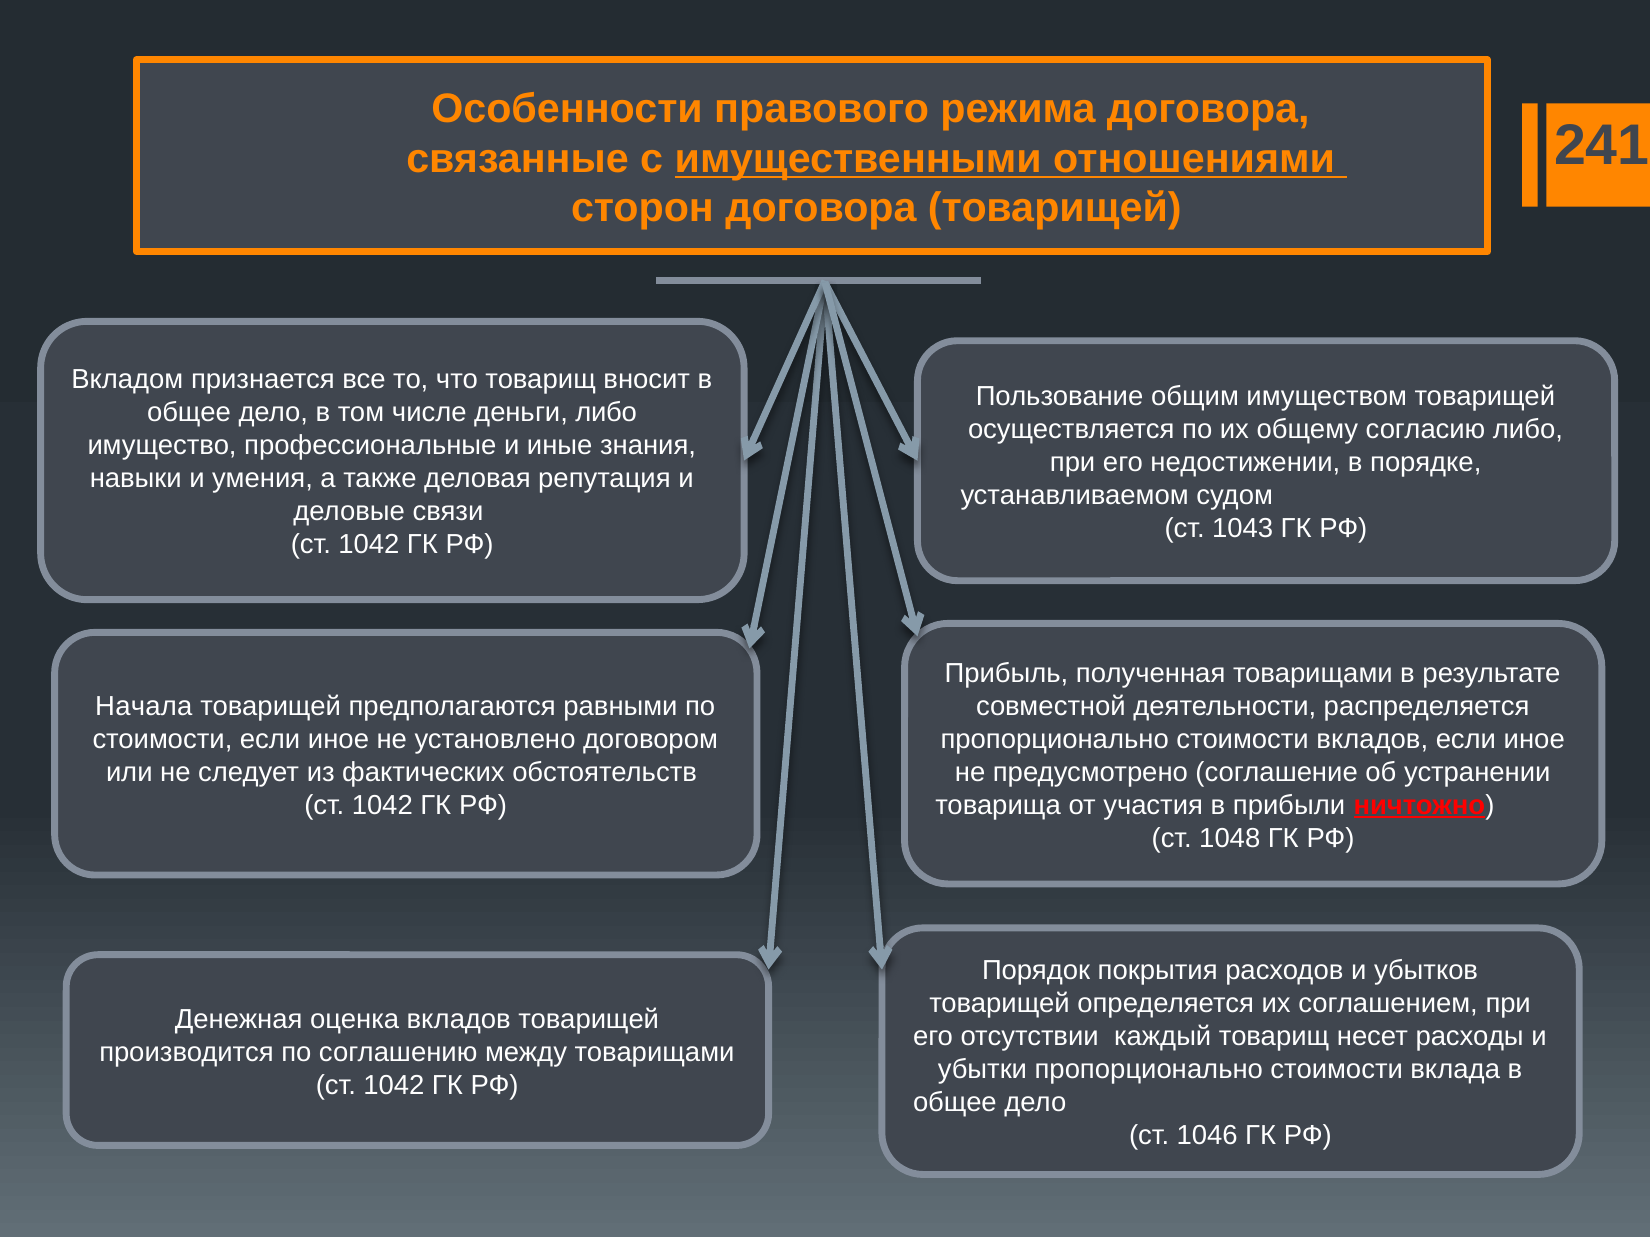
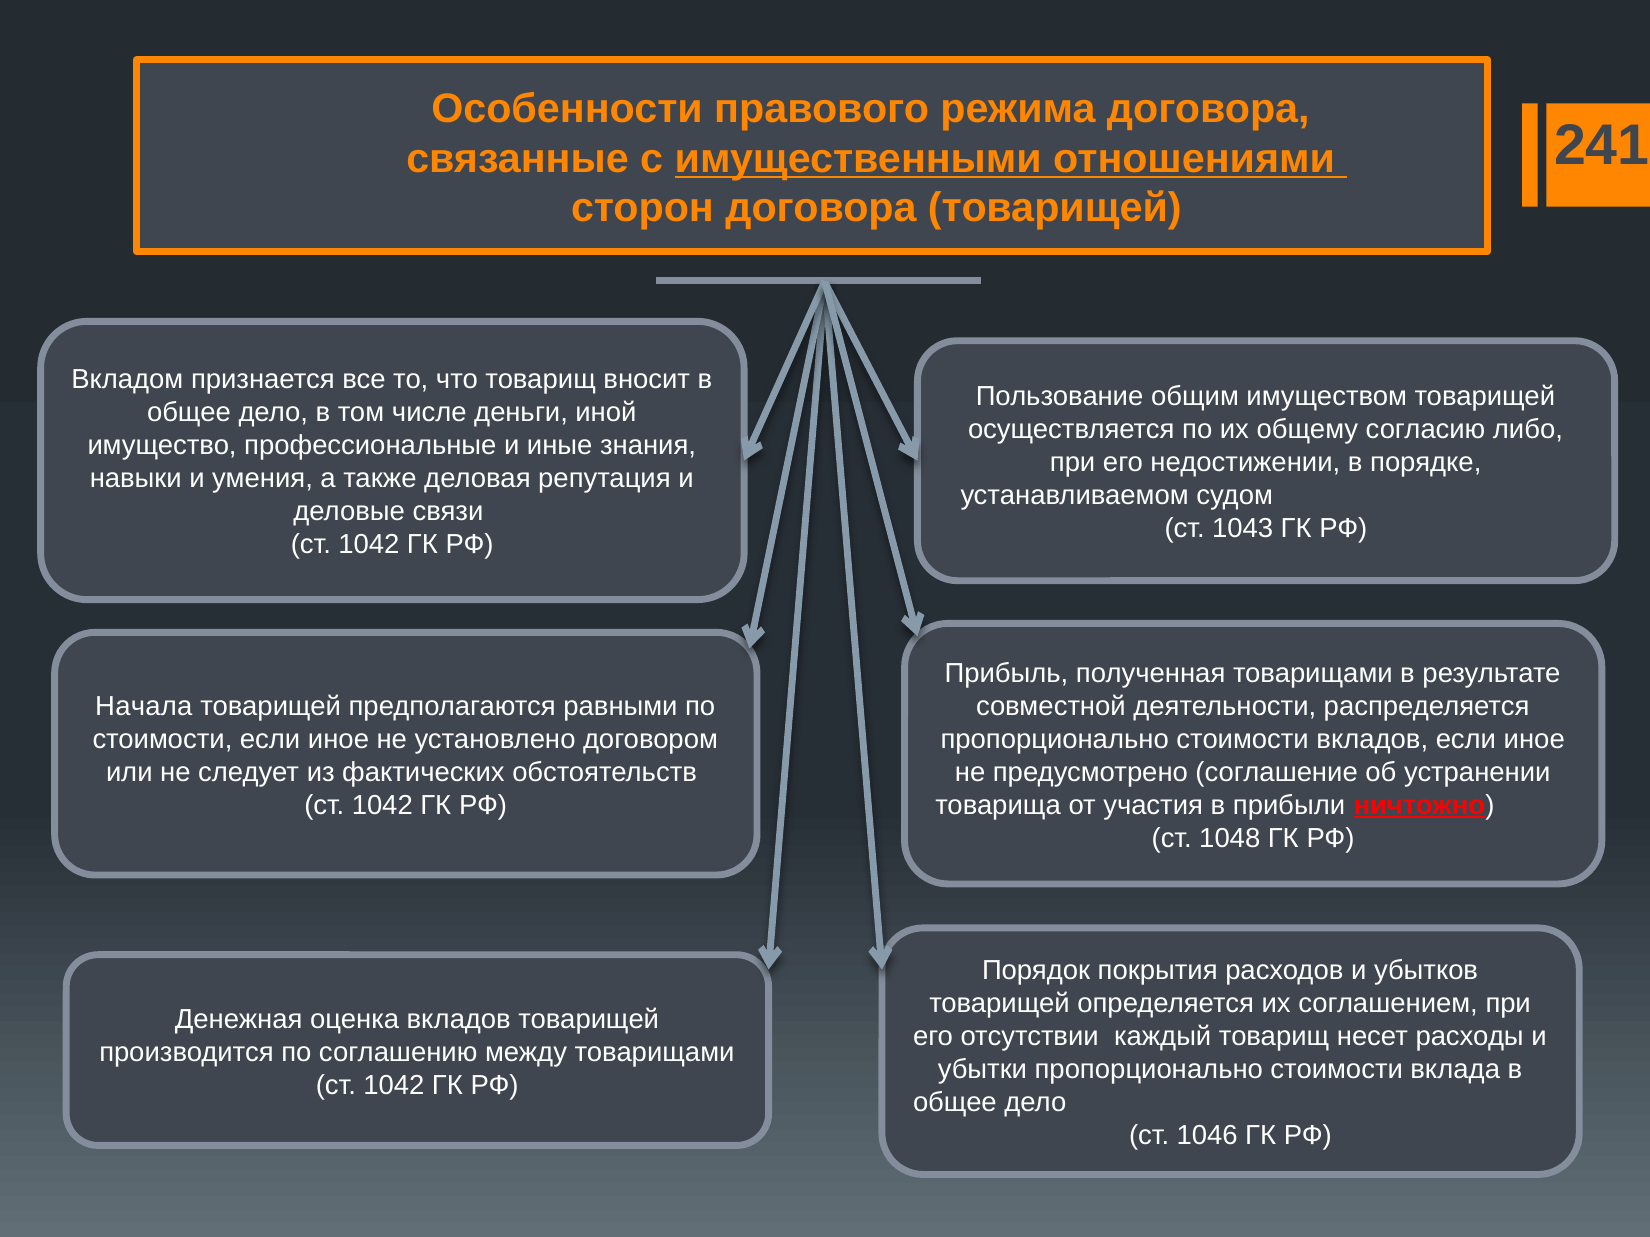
деньги либо: либо -> иной (606, 413)
